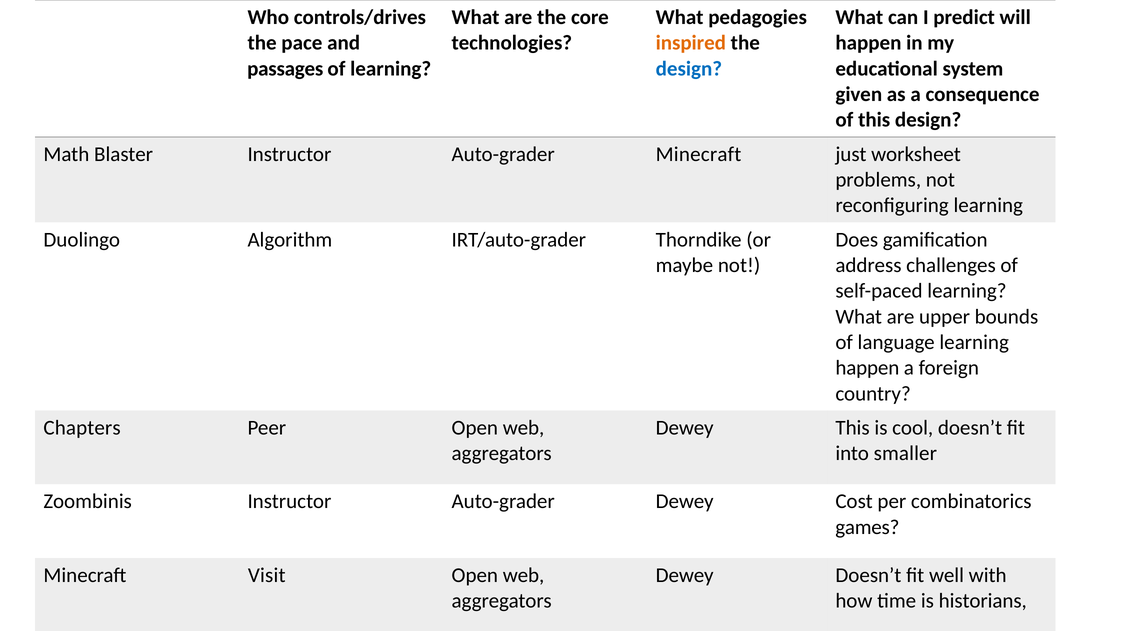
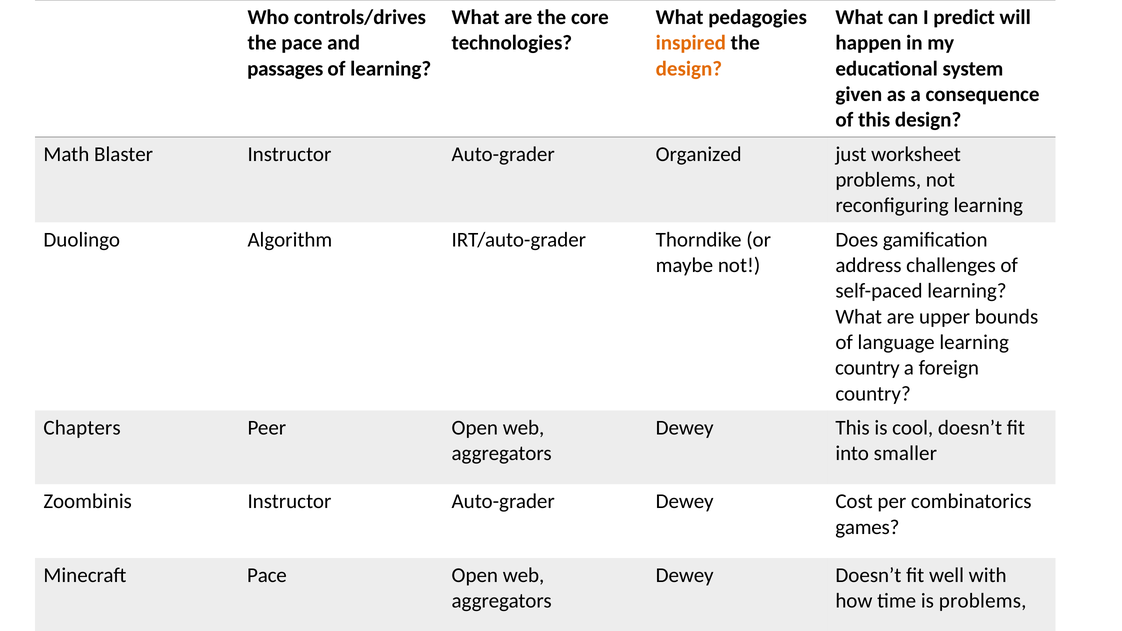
design colour: blue -> orange (689, 69)
Auto-grader Minecraft: Minecraft -> Organized (699, 154)
happen: happen -> country (867, 368)
Minecraft Visit: Visit -> Pace (267, 575)
is historians: historians -> problems (983, 601)
